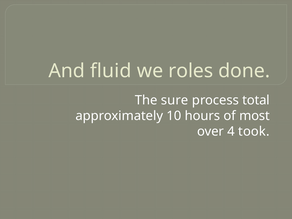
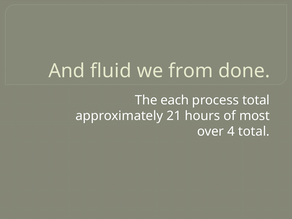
roles: roles -> from (191, 71)
sure: sure -> each (175, 100)
10: 10 -> 21 (174, 116)
4 took: took -> total (254, 131)
